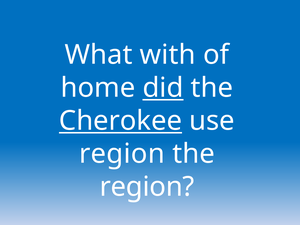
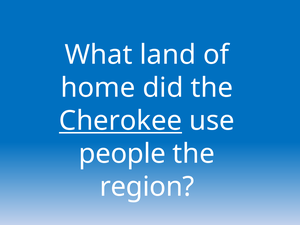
with: with -> land (168, 55)
did underline: present -> none (163, 88)
region: region -> people (122, 154)
